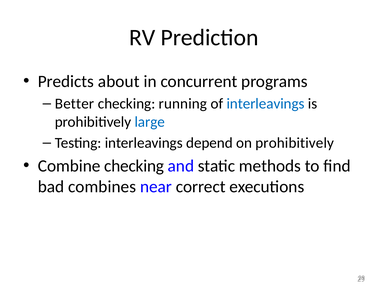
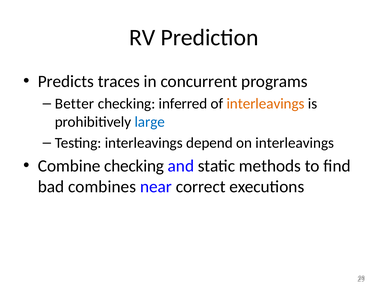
about: about -> traces (119, 81)
running: running -> inferred (183, 104)
interleavings colour: blue -> orange (266, 104)
on prohibitively: prohibitively -> interleavings (295, 143)
